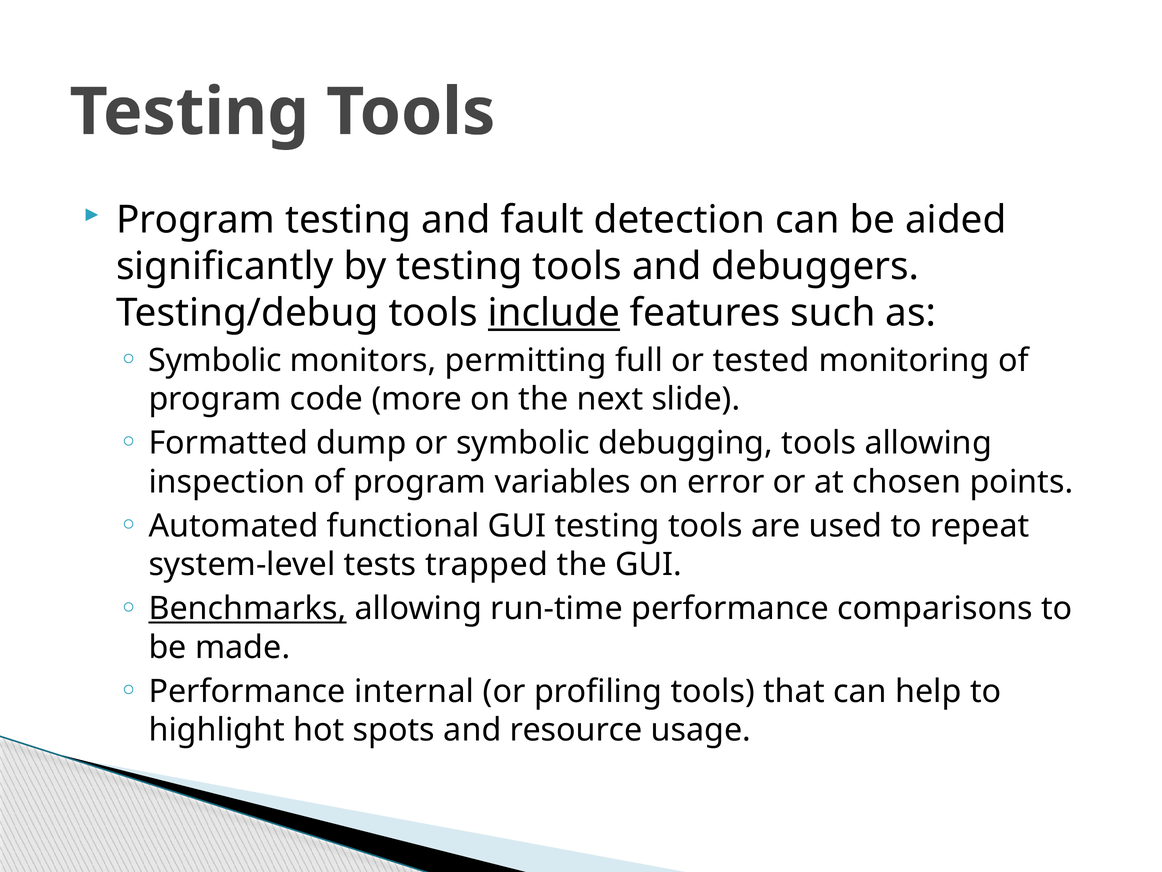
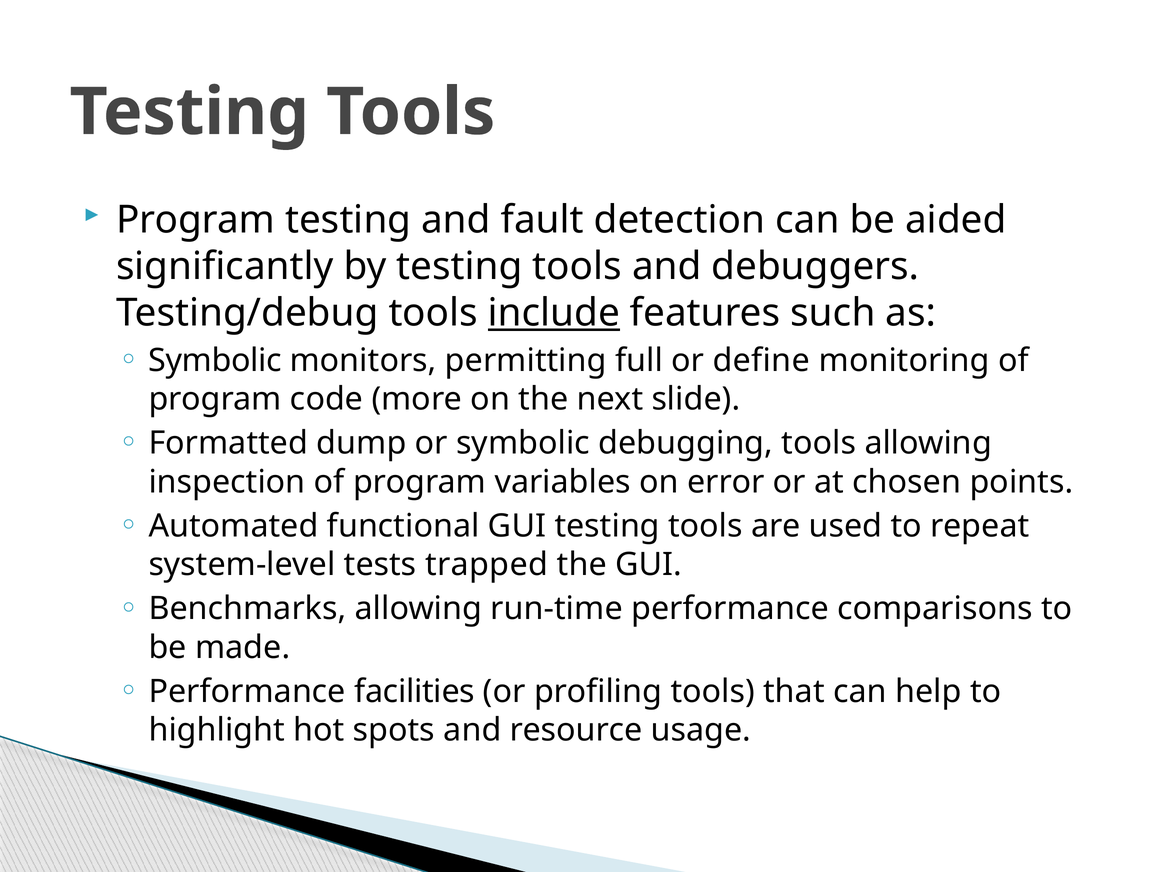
tested: tested -> define (761, 360)
Benchmarks underline: present -> none (247, 608)
internal: internal -> facilities (415, 691)
